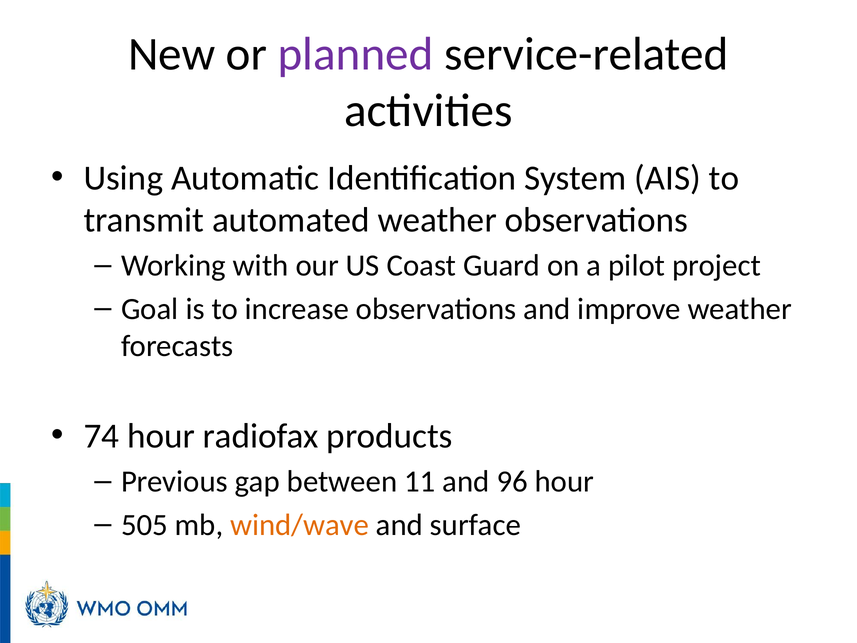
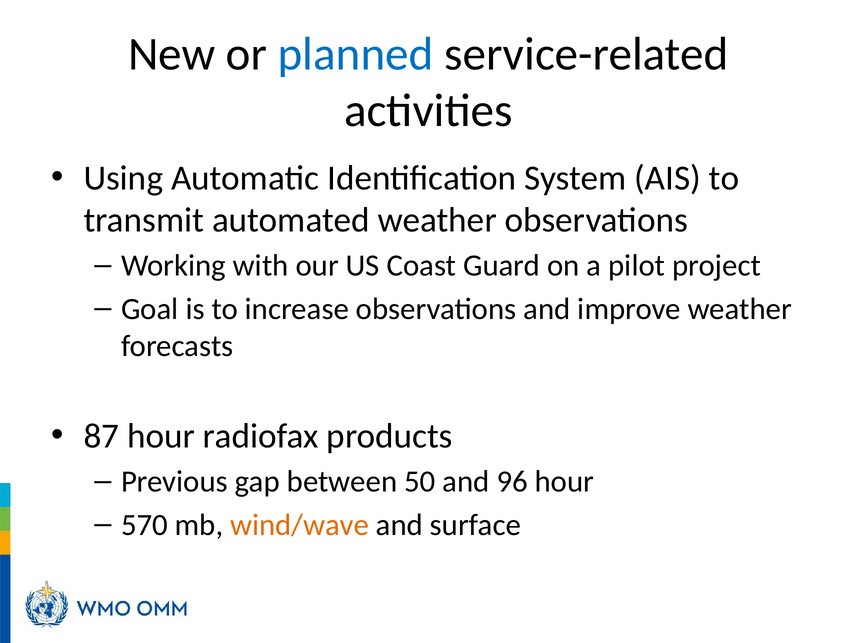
planned colour: purple -> blue (356, 54)
74: 74 -> 87 (101, 436)
11: 11 -> 50 (420, 482)
505: 505 -> 570 (144, 525)
